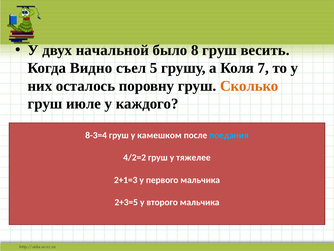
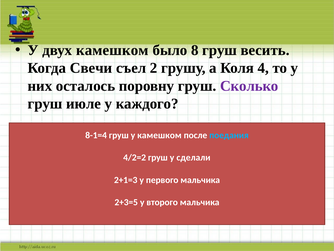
двух начальной: начальной -> камешком (112, 50)
Видно: Видно -> Свечи (91, 68)
5: 5 -> 2 (154, 68)
7: 7 -> 4 (263, 68)
Сколько colour: orange -> purple (249, 86)
8-3=4: 8-3=4 -> 8-1=4 (96, 135)
тяжелее: тяжелее -> сделали (193, 157)
